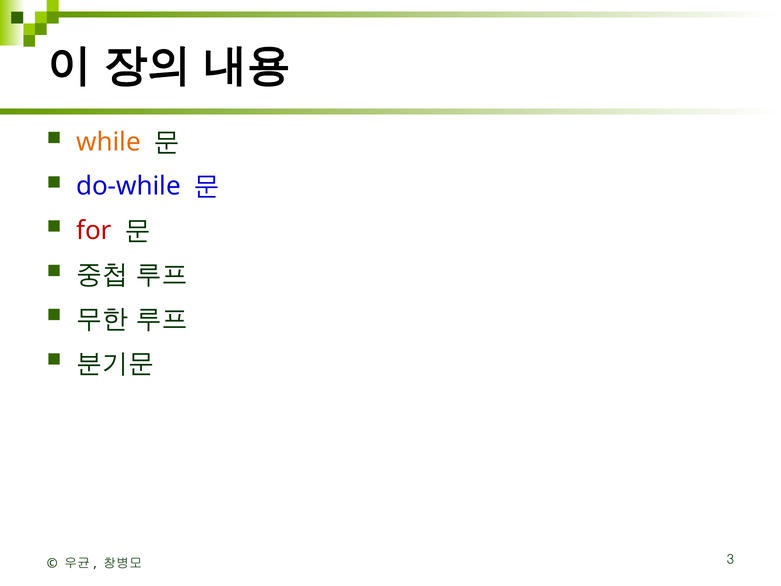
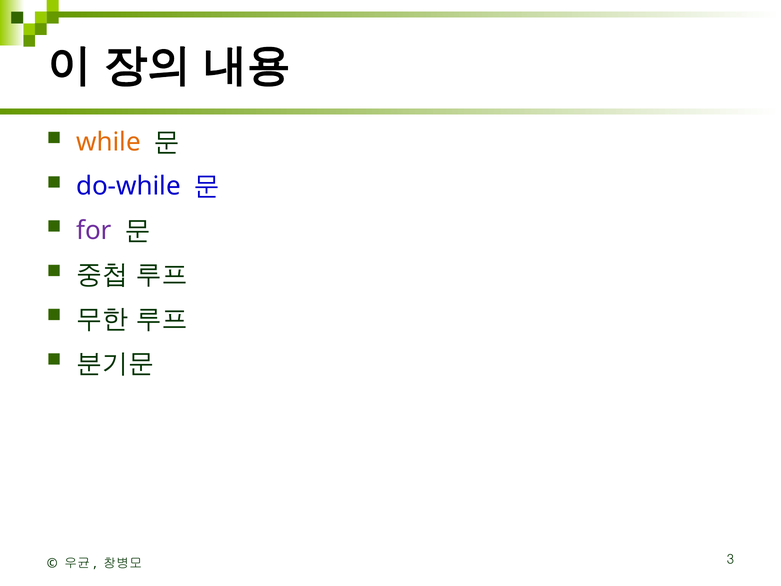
for colour: red -> purple (94, 231)
